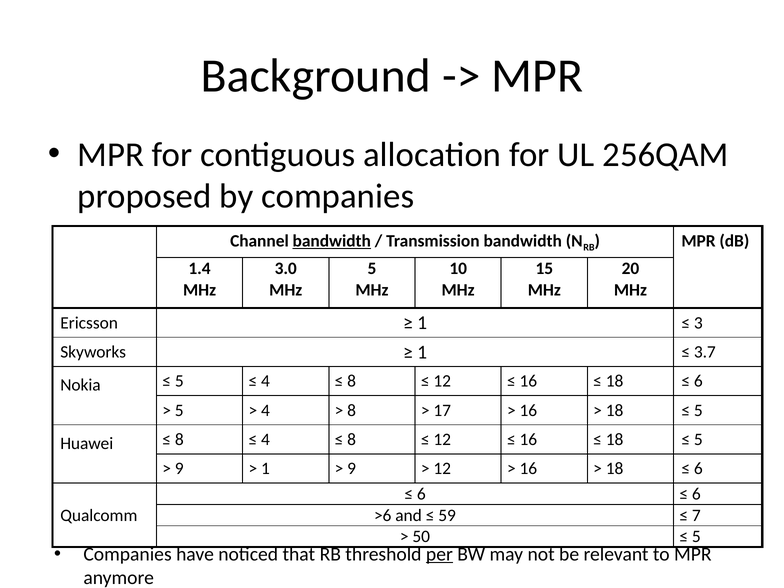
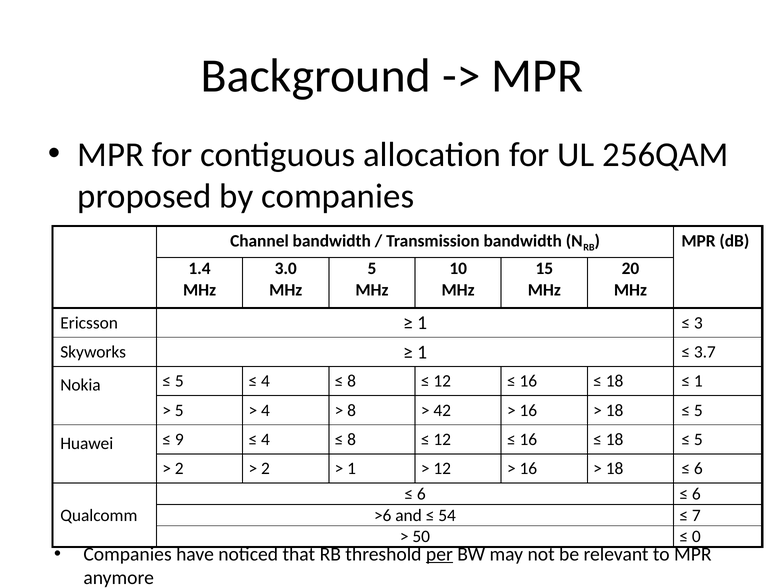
bandwidth underline: present -> none (332, 241)
6: 6 -> 1 (698, 381)
17: 17 -> 42 (442, 410)
8: 8 -> 9 (179, 440)
9: 9 -> 2 (179, 469)
1: 1 -> 2 (265, 469)
9: 9 -> 1 (352, 469)
59: 59 -> 54 (447, 515)
5: 5 -> 0 (696, 537)
